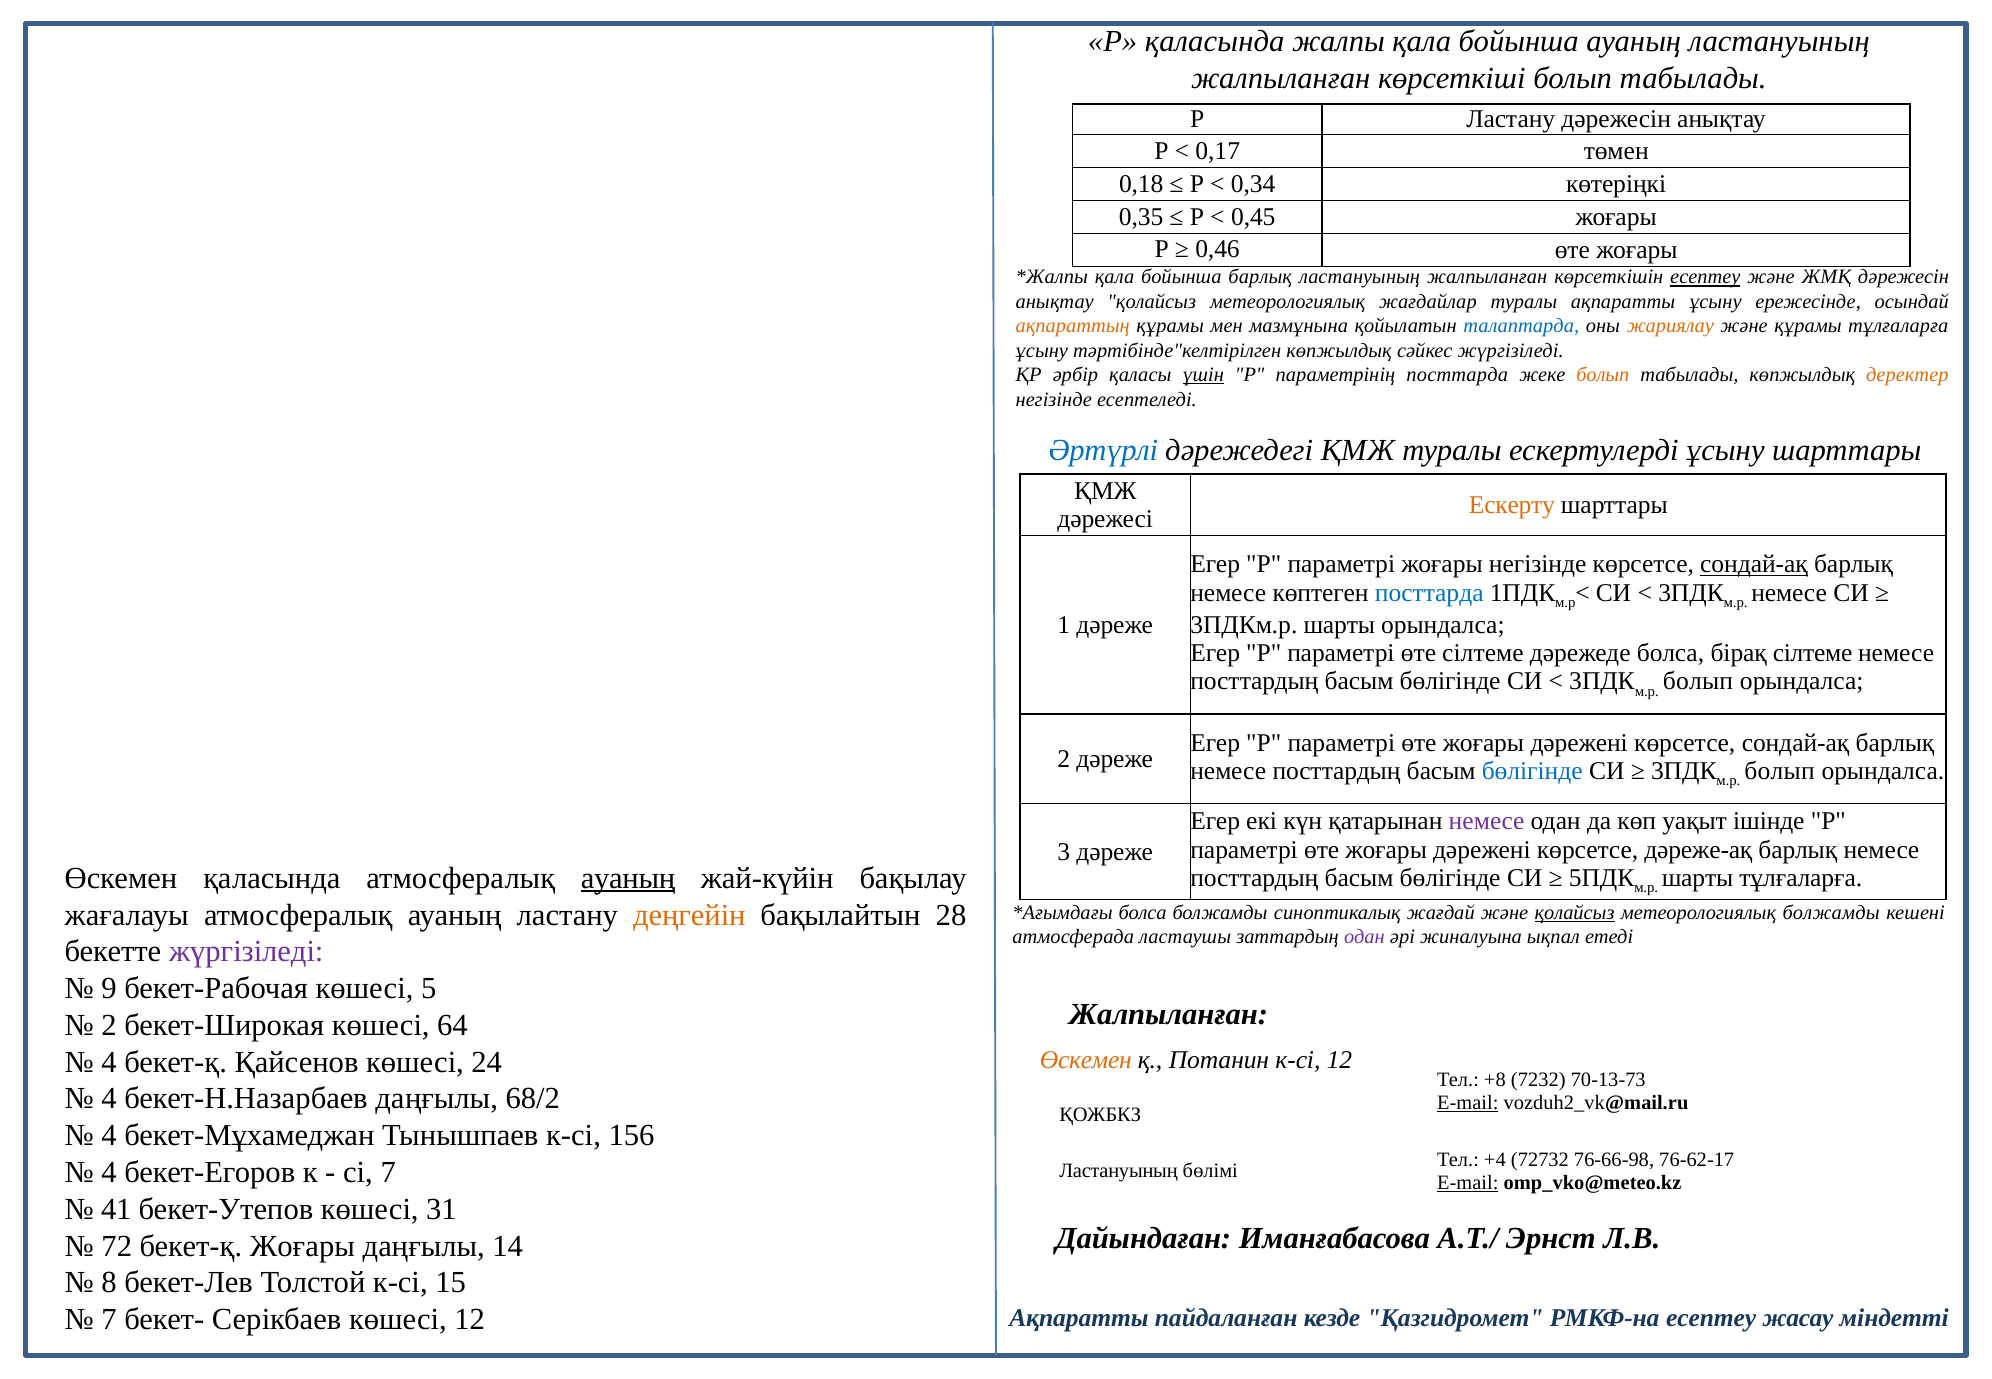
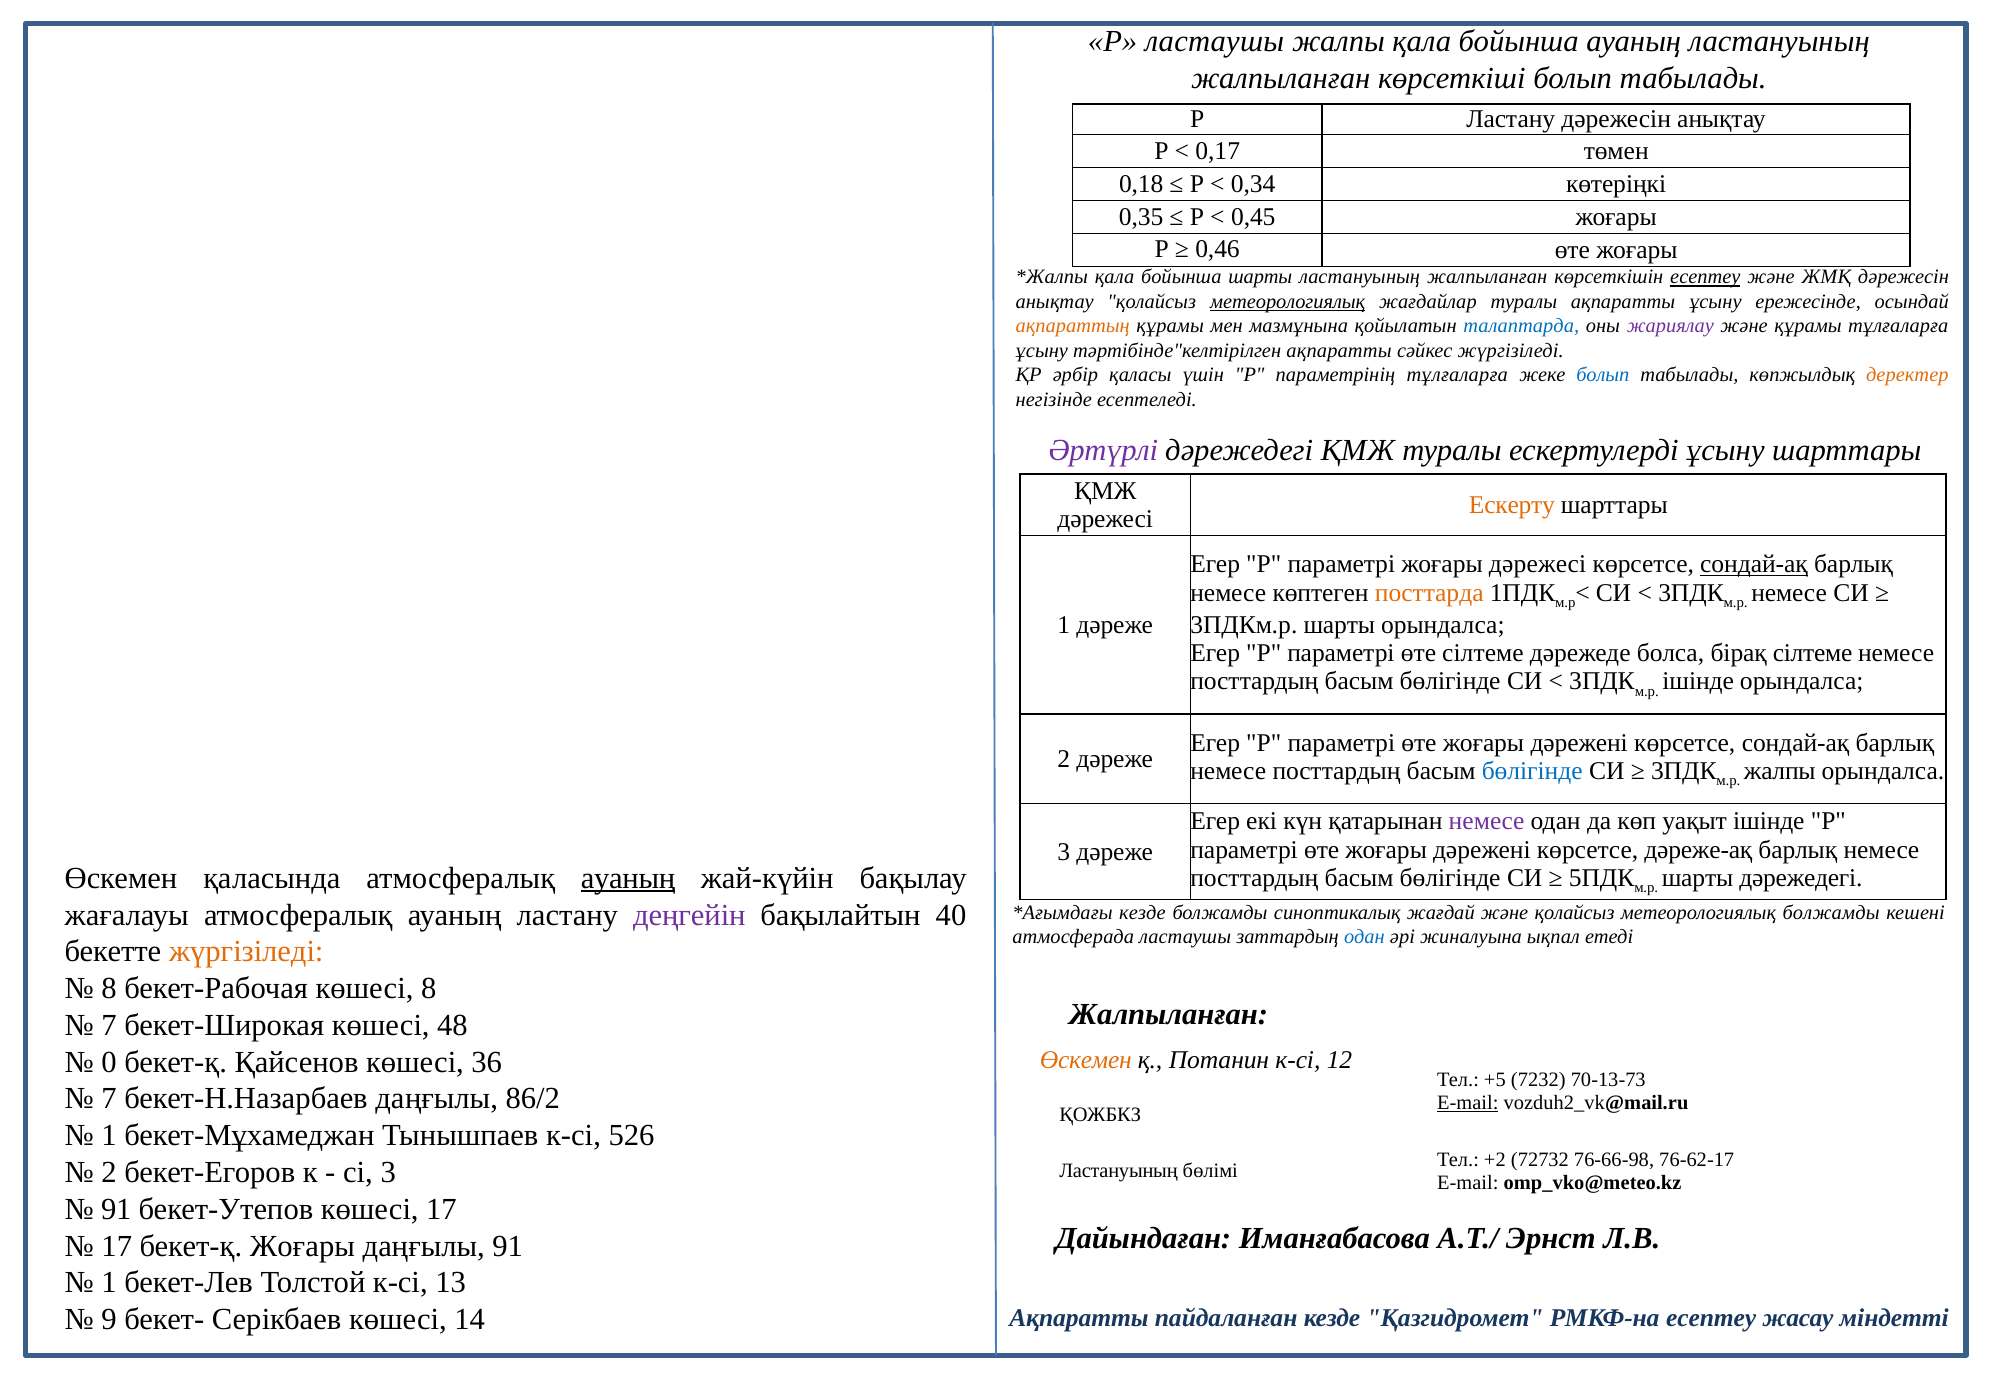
Р қаласында: қаласында -> ластаушы (1215, 42)
бойынша барлық: барлық -> шарты (1260, 277)
метеорологиялық underline: none -> present (1288, 302)
жариялау colour: orange -> purple (1670, 326)
тәртібінде"келтірілген көпжылдық: көпжылдық -> ақпаратты (1339, 351)
үшін underline: present -> none (1203, 375)
параметрінің посттарда: посттарда -> тұлғаларға (1457, 375)
болып colour: orange -> blue (1603, 375)
Әртүрлі colour: blue -> purple (1103, 451)
жоғары негізінде: негізінде -> дәрежесі (1538, 565)
посттарда colour: blue -> orange (1429, 593)
болып: болып -> ішінде (1698, 681)
болып: болып -> жалпы (1780, 771)
шарты тұлғаларға: тұлғаларға -> дәрежедегі (1801, 878)
деңгейін colour: orange -> purple (689, 915)
28: 28 -> 40 (951, 915)
болса: болса -> кезде (1142, 913)
қолайсыз underline: present -> none (1575, 913)
одан colour: purple -> blue (1364, 937)
жүргізіледі colour: purple -> orange (246, 952)
9: 9 -> 8 (109, 989)
көшесі 5: 5 -> 8 (429, 989)
2: 2 -> 7 (109, 1025)
64: 64 -> 48 (452, 1025)
4: 4 -> 0 (109, 1062)
24: 24 -> 36 (487, 1062)
+8: +8 -> +5 (1495, 1080)
4: 4 -> 7 (109, 1099)
68/2: 68/2 -> 86/2 (533, 1099)
4: 4 -> 1 (109, 1136)
156: 156 -> 526 (632, 1136)
+4: +4 -> +2 (1495, 1160)
4: 4 -> 2 (109, 1172)
сі 7: 7 -> 3 (388, 1172)
E-mail underline: present -> none (1468, 1183)
41: 41 -> 91 (116, 1209)
көшесі 31: 31 -> 17 (441, 1209)
72: 72 -> 17 (117, 1246)
даңғылы 14: 14 -> 91 (508, 1246)
8: 8 -> 1 (109, 1283)
15: 15 -> 13 (451, 1283)
7: 7 -> 9 (109, 1320)
көшесі 12: 12 -> 14 (470, 1320)
